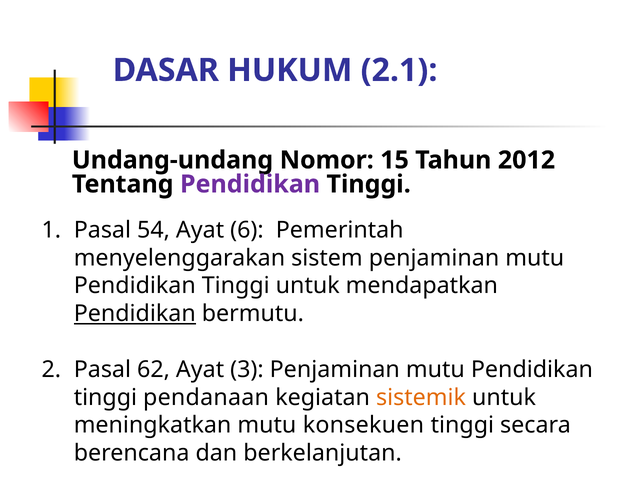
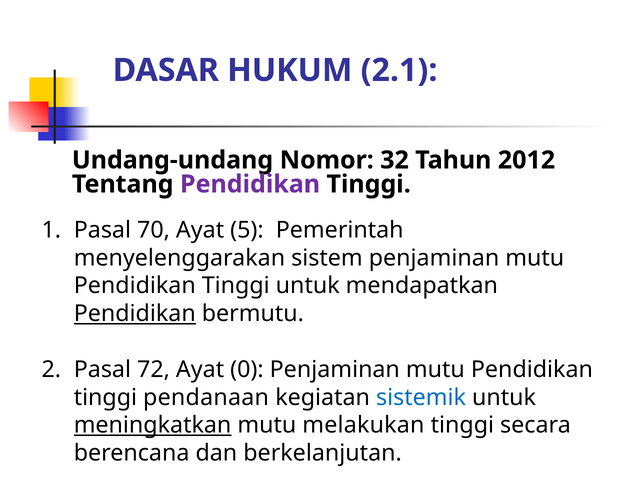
15: 15 -> 32 (395, 160)
54: 54 -> 70 (154, 230)
6: 6 -> 5 (247, 230)
62: 62 -> 72 (154, 369)
3: 3 -> 0 (247, 369)
sistemik colour: orange -> blue (421, 397)
meningkatkan underline: none -> present (153, 425)
konsekuen: konsekuen -> melakukan (363, 425)
